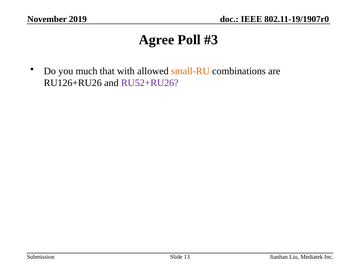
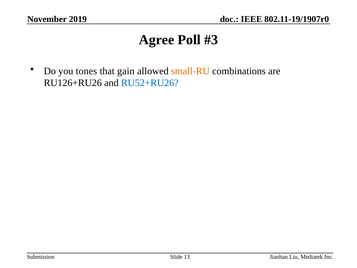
much: much -> tones (86, 71)
with: with -> gain (126, 71)
RU52+RU26 colour: purple -> blue (150, 83)
